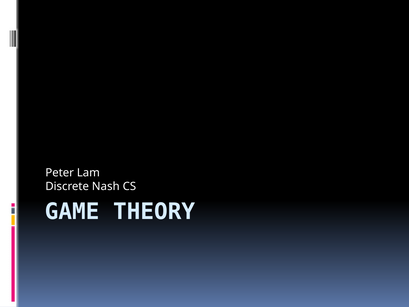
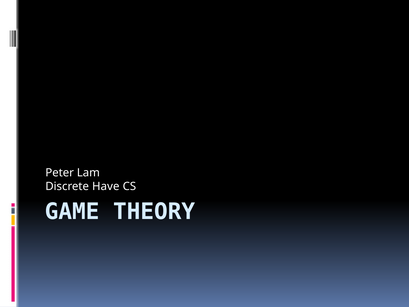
Nash: Nash -> Have (106, 186)
